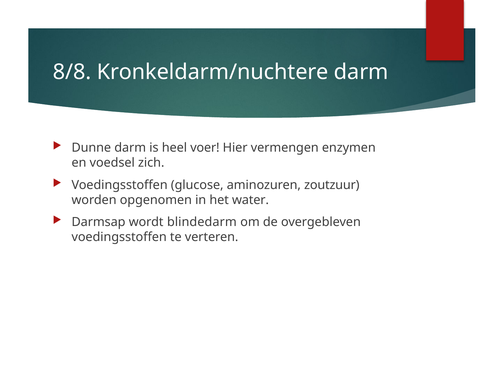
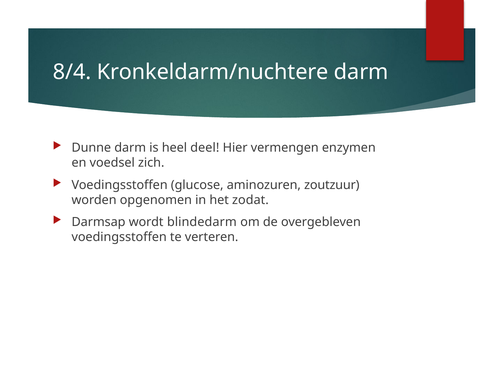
8/8: 8/8 -> 8/4 (72, 72)
voer: voer -> deel (205, 148)
water: water -> zodat (250, 200)
